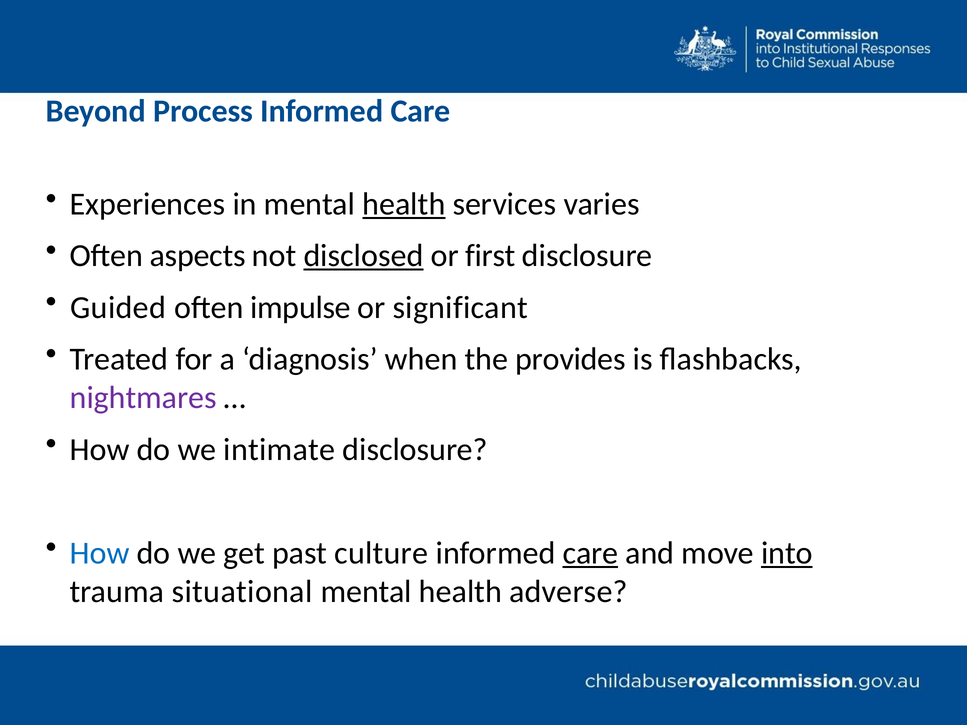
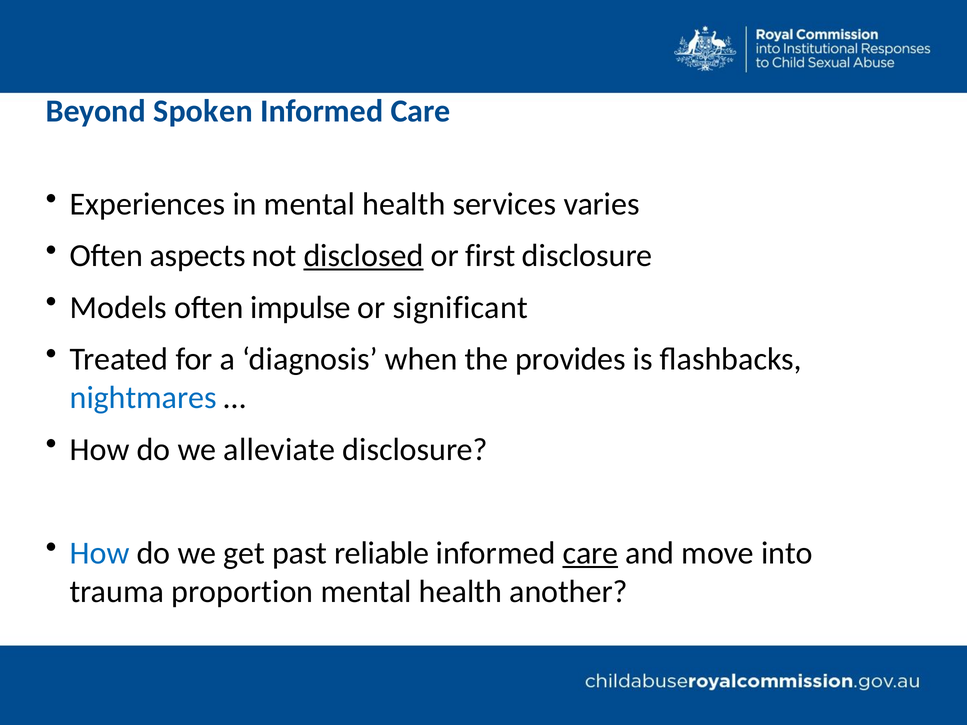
Process: Process -> Spoken (203, 111)
health underline: present -> none (404, 204)
Guided: Guided -> Models (118, 308)
nightmares colour: purple -> blue (143, 398)
intimate: intimate -> alleviate (279, 450)
culture: culture -> reliable (382, 553)
into underline: present -> none (787, 553)
situational: situational -> proportion (242, 592)
adverse: adverse -> another (568, 592)
